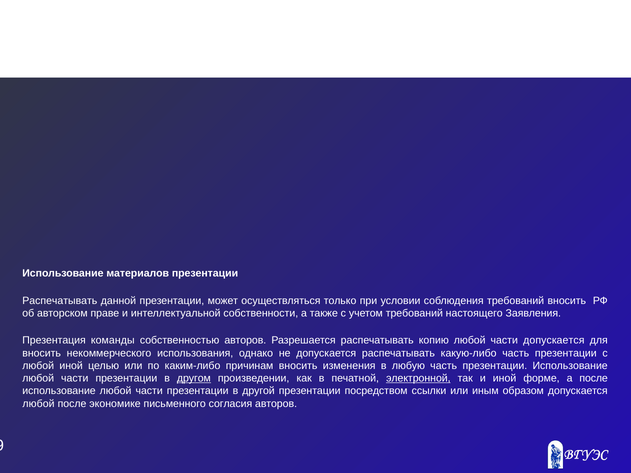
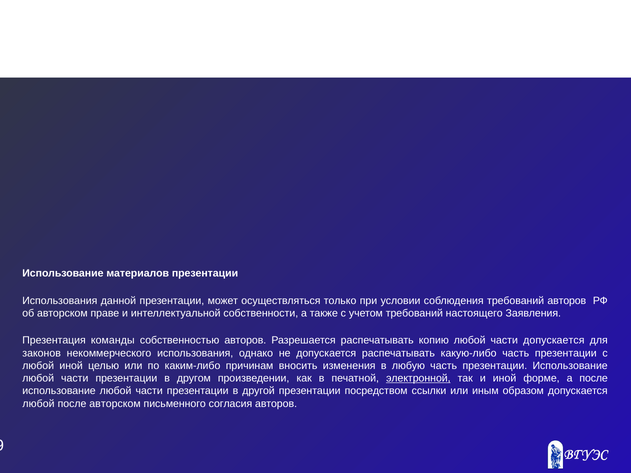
Распечатывать: Распечатывать -> Использования (60, 301)
требований вносить: вносить -> авторов (567, 301)
вносить: вносить -> законов (42, 353)
другом underline: present -> none (194, 379)
после экономике: экономике -> авторском (115, 404)
